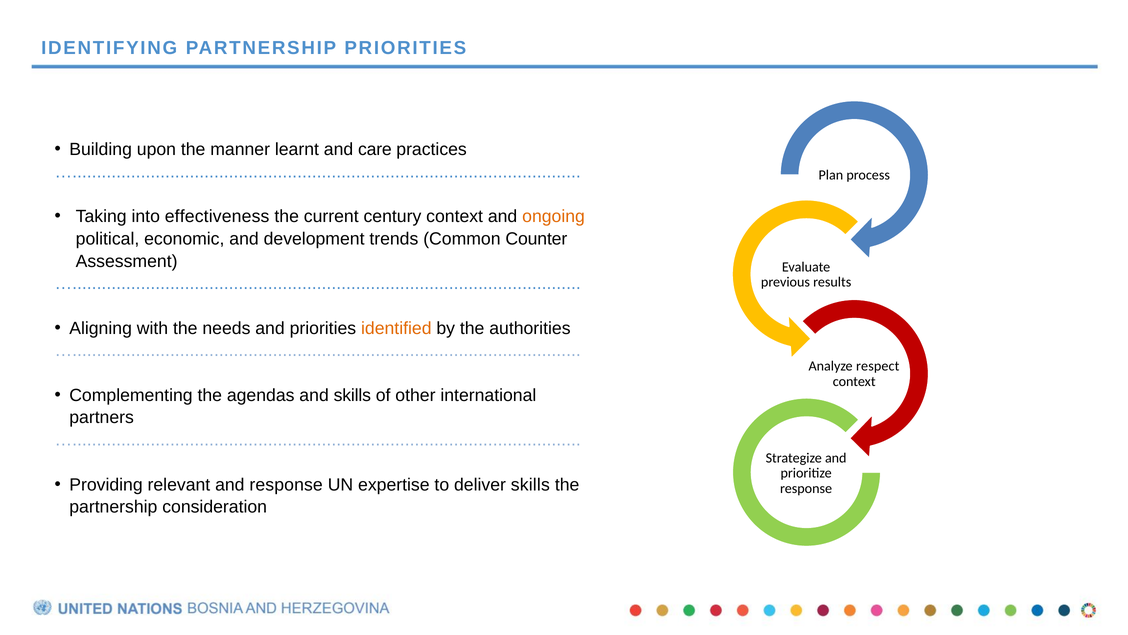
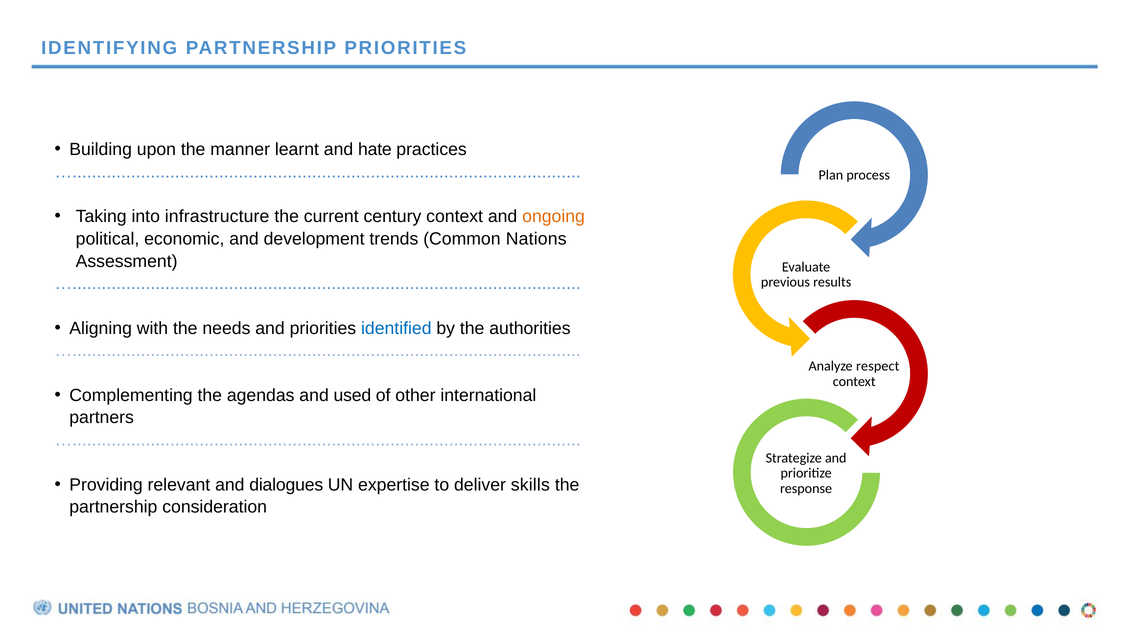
care: care -> hate (375, 149)
effectiveness: effectiveness -> infrastructure (217, 216)
Counter: Counter -> Nations (536, 239)
identified colour: orange -> blue (396, 328)
and skills: skills -> used (352, 395)
and response: response -> dialogues (286, 484)
